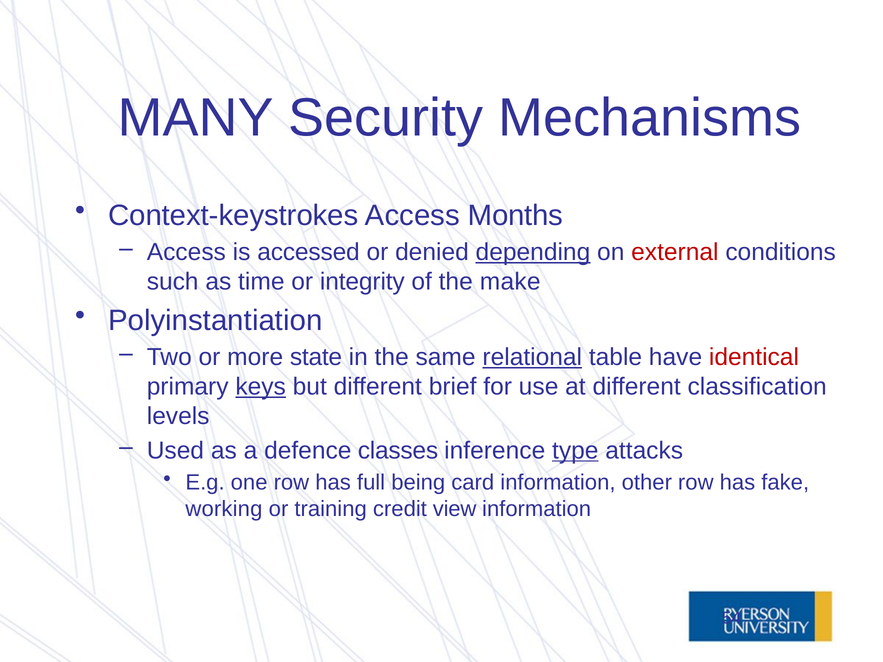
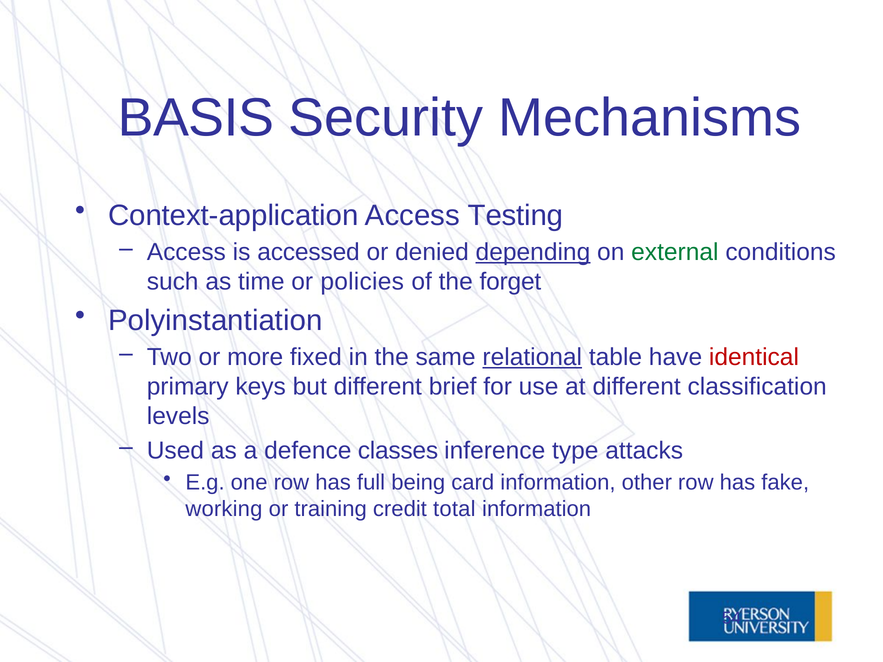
MANY: MANY -> BASIS (196, 118)
Context-keystrokes: Context-keystrokes -> Context-application (233, 215)
Months: Months -> Testing (515, 215)
external colour: red -> green (675, 252)
integrity: integrity -> policies (362, 282)
make: make -> forget (510, 282)
state: state -> fixed (316, 357)
keys underline: present -> none (261, 387)
type underline: present -> none (575, 451)
view: view -> total (454, 509)
